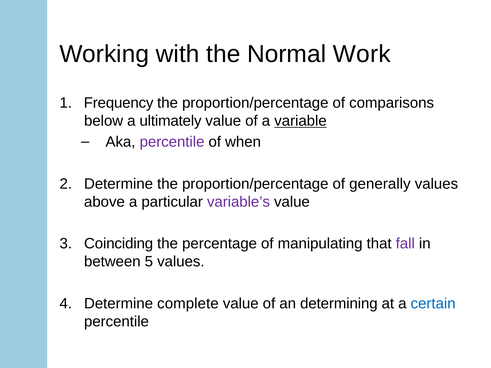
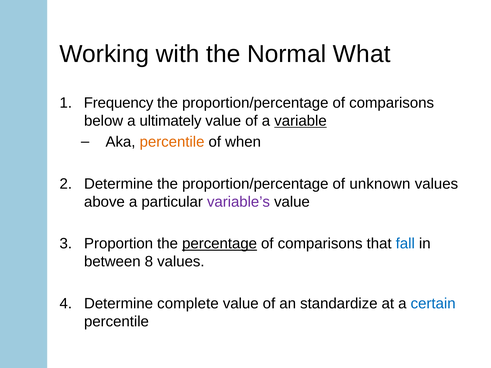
Work: Work -> What (362, 54)
percentile colour: purple -> orange (172, 142)
generally: generally -> unknown (380, 184)
Coinciding: Coinciding -> Proportion (119, 244)
percentage underline: none -> present (220, 244)
manipulating: manipulating -> comparisons (320, 244)
fall colour: purple -> blue (405, 244)
5: 5 -> 8 (149, 262)
determining: determining -> standardize (339, 304)
